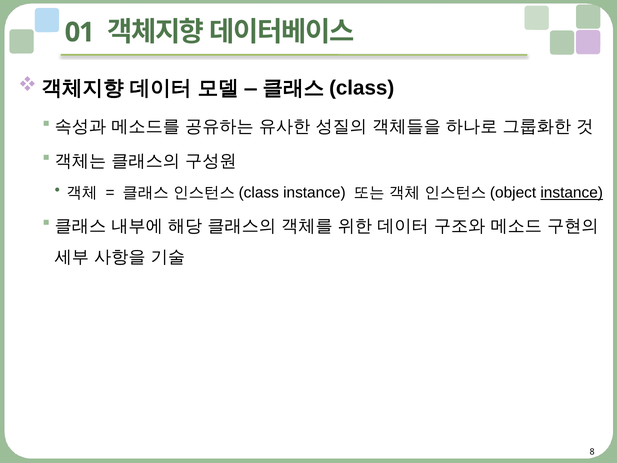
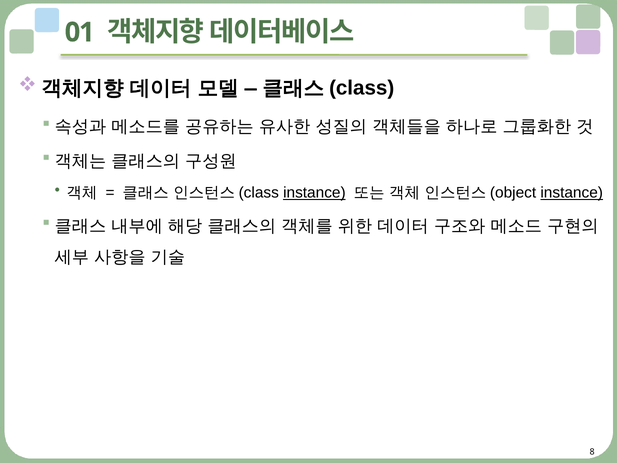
instance underline: none -> present (314, 193)
